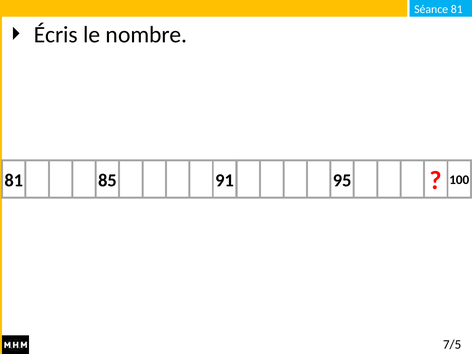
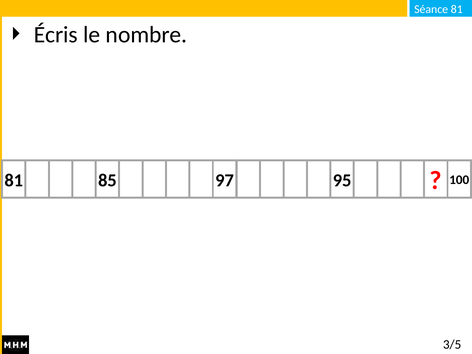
91: 91 -> 97 (225, 180)
7/5: 7/5 -> 3/5 (452, 344)
